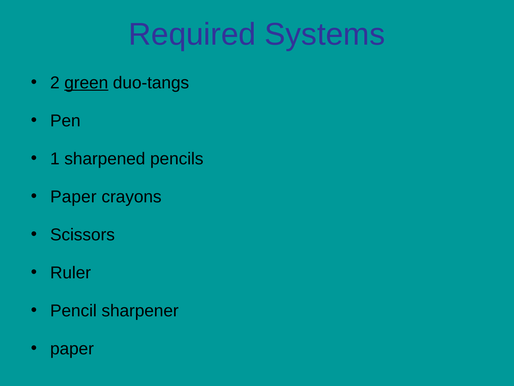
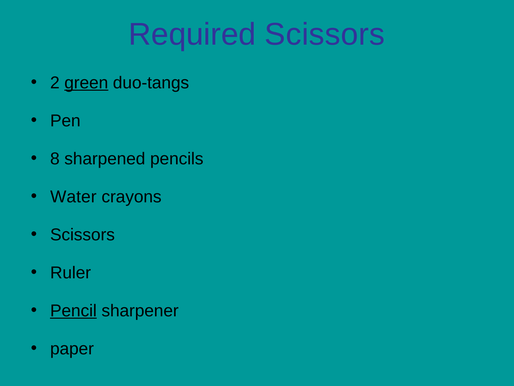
Required Systems: Systems -> Scissors (325, 34)
1: 1 -> 8 (55, 159)
Paper: Paper -> Water (73, 197)
Pencil underline: none -> present (73, 310)
